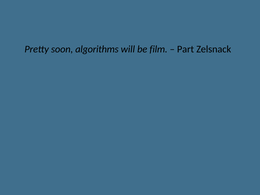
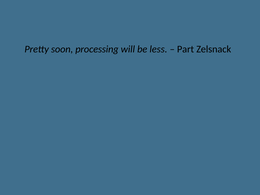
algorithms: algorithms -> processing (97, 49)
film: film -> less (158, 49)
